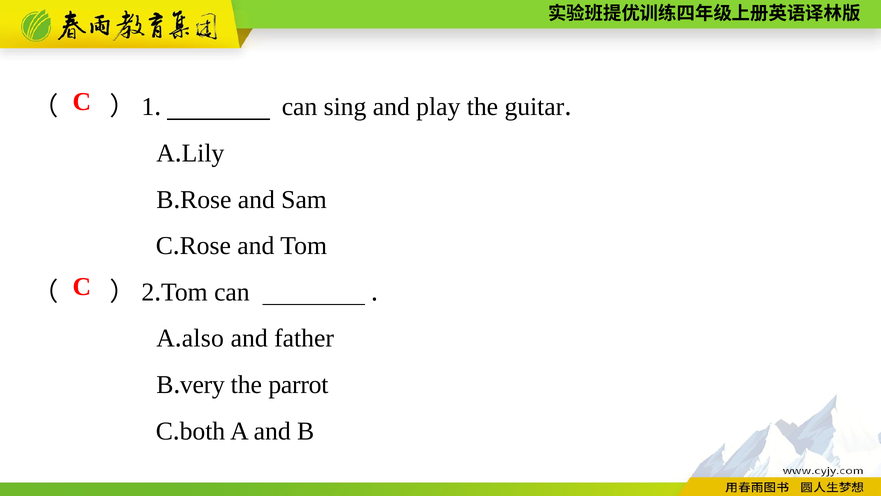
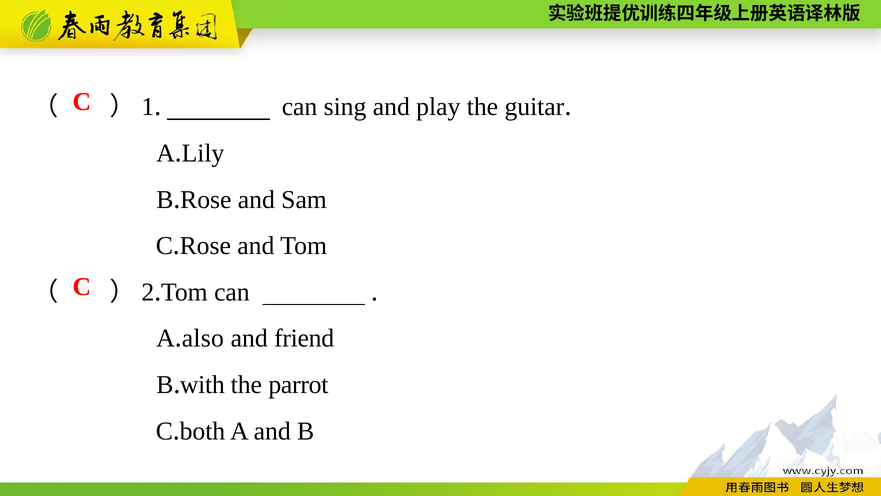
father: father -> friend (304, 338)
very: very -> with (202, 385)
